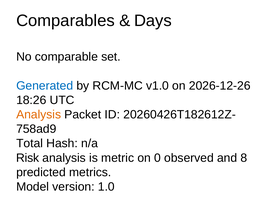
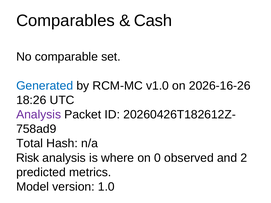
Days: Days -> Cash (153, 21)
2026-12-26: 2026-12-26 -> 2026-16-26 (220, 86)
Analysis colour: orange -> purple (39, 115)
metric: metric -> where (118, 158)
8: 8 -> 2 (244, 158)
